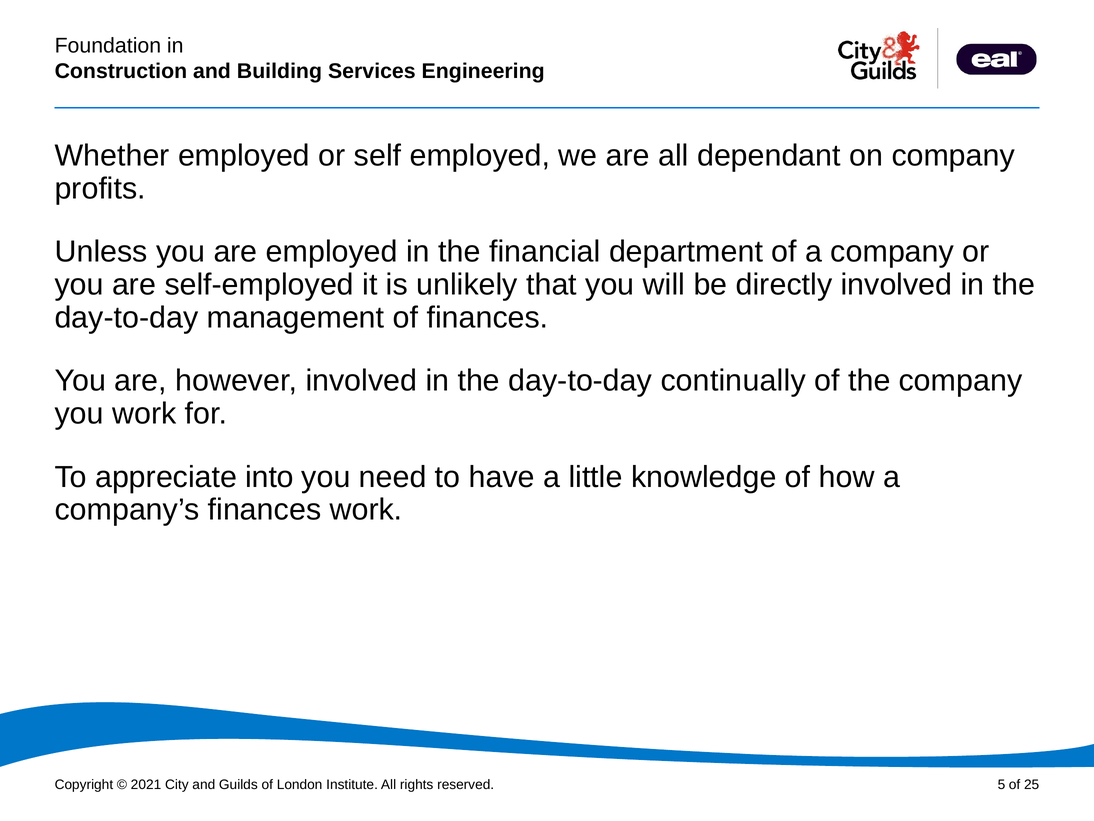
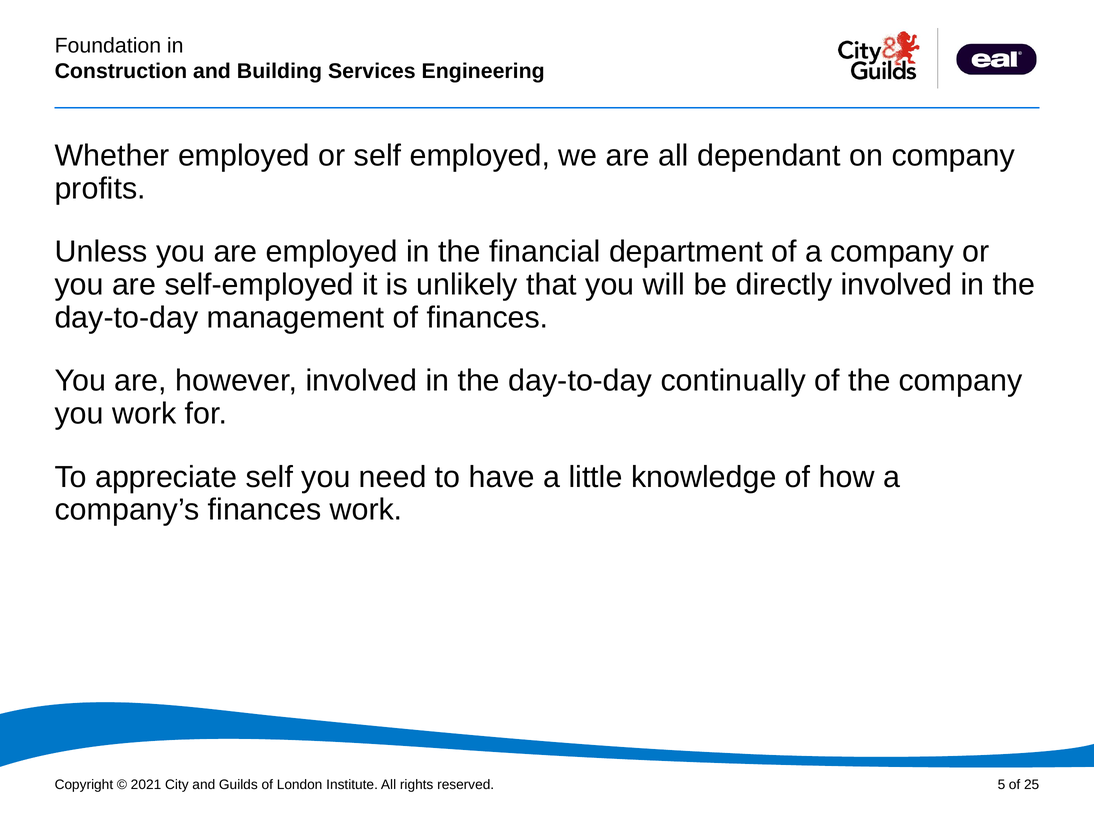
appreciate into: into -> self (269, 477)
